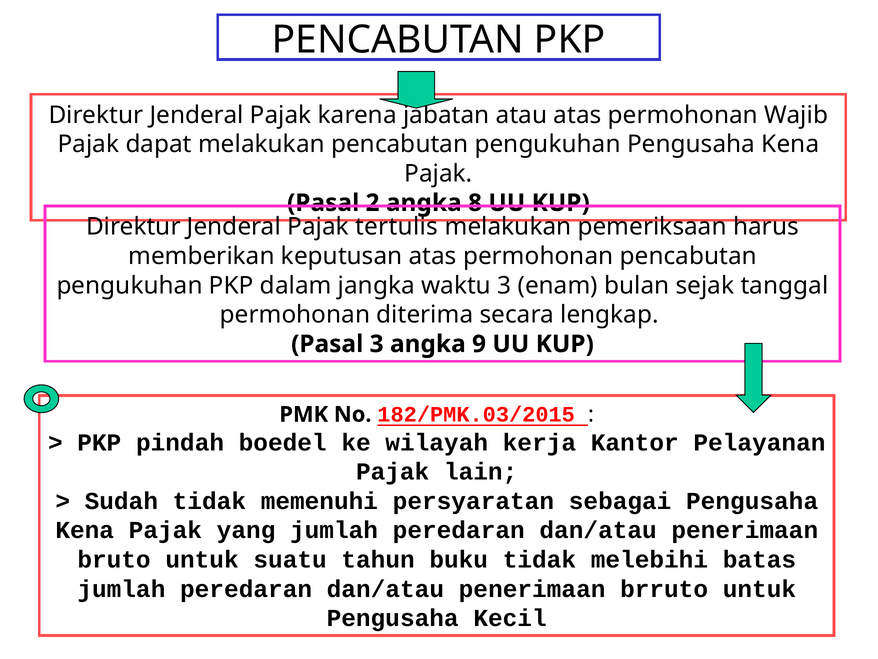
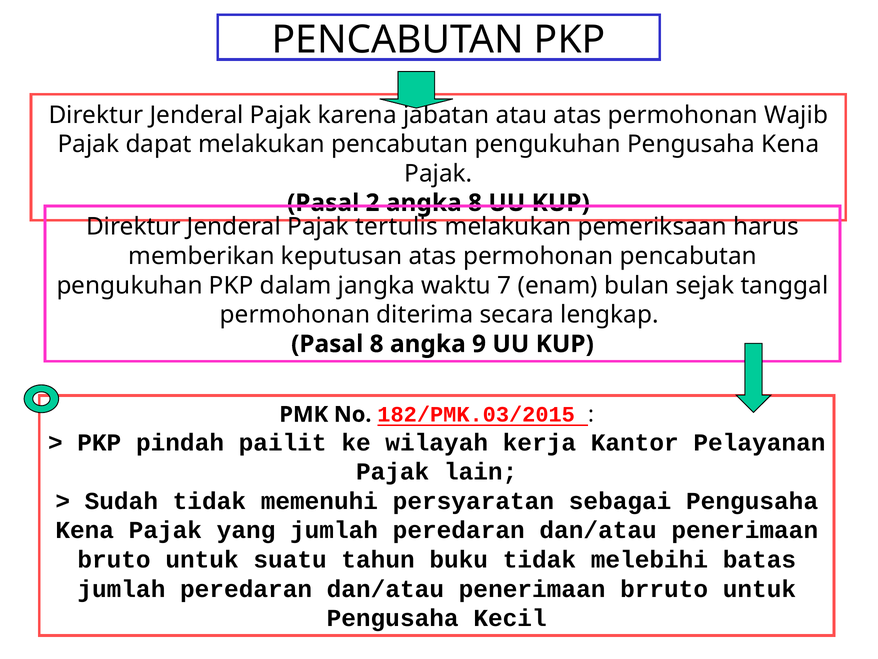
waktu 3: 3 -> 7 (504, 285)
Pasal 3: 3 -> 8 (377, 344)
boedel: boedel -> pailit (283, 442)
